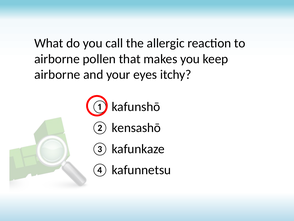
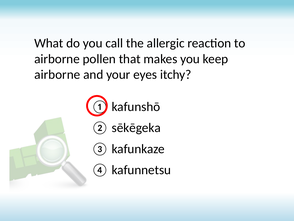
kensashō: kensashō -> sēkēgeka (136, 128)
